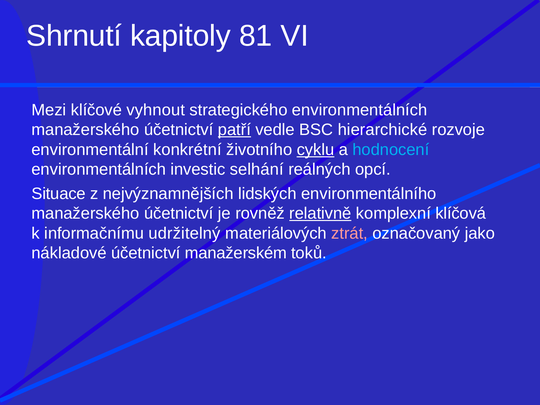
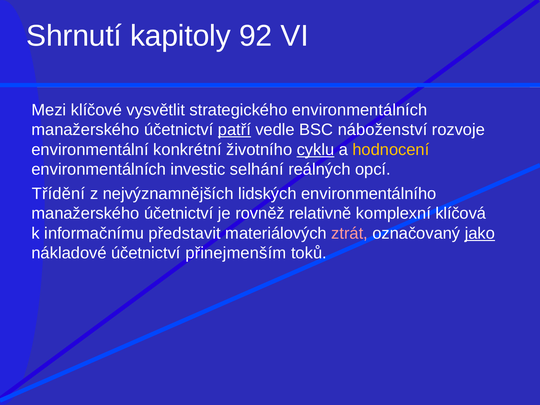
81: 81 -> 92 (256, 36)
vyhnout: vyhnout -> vysvětlit (156, 110)
hierarchické: hierarchické -> náboženství (383, 130)
hodnocení colour: light blue -> yellow (391, 150)
Situace: Situace -> Třídění (58, 194)
relativně underline: present -> none (320, 214)
udržitelný: udržitelný -> představit (185, 233)
jako underline: none -> present (480, 233)
manažerském: manažerském -> přinejmenším (236, 253)
